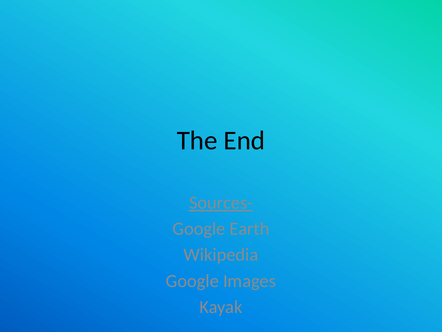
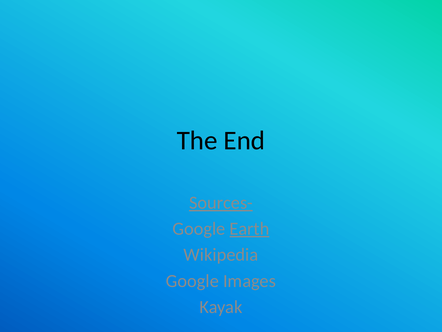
Earth underline: none -> present (250, 228)
